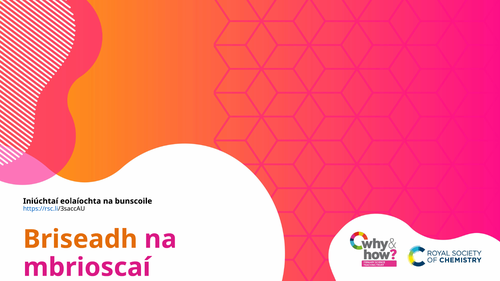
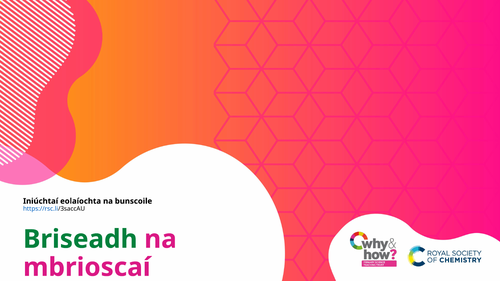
Briseadh colour: orange -> green (80, 239)
